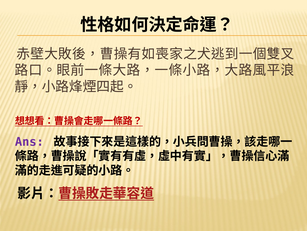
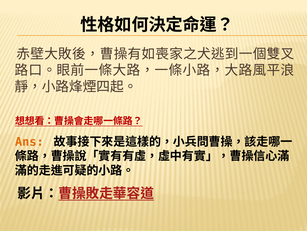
Ans colour: purple -> orange (29, 141)
